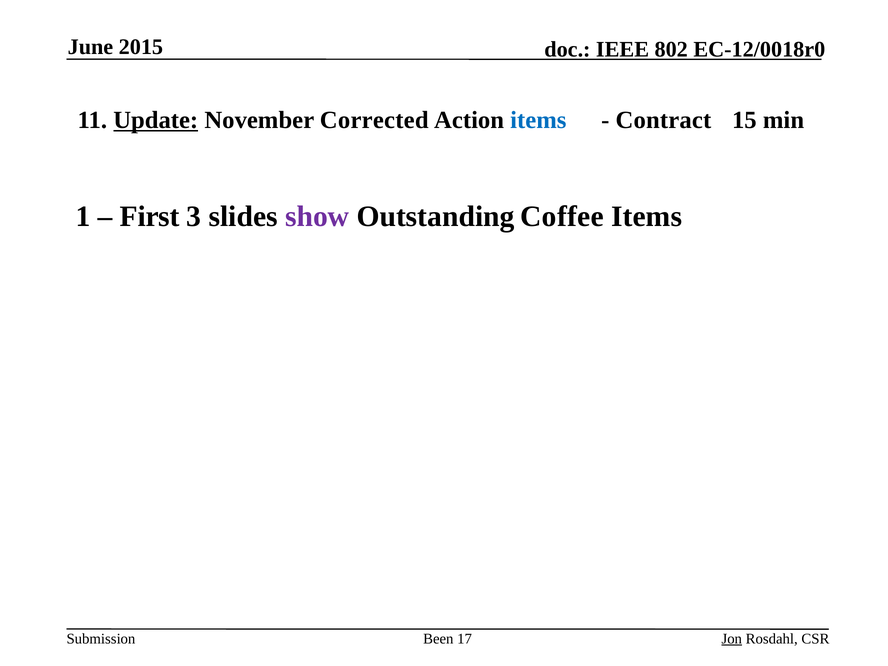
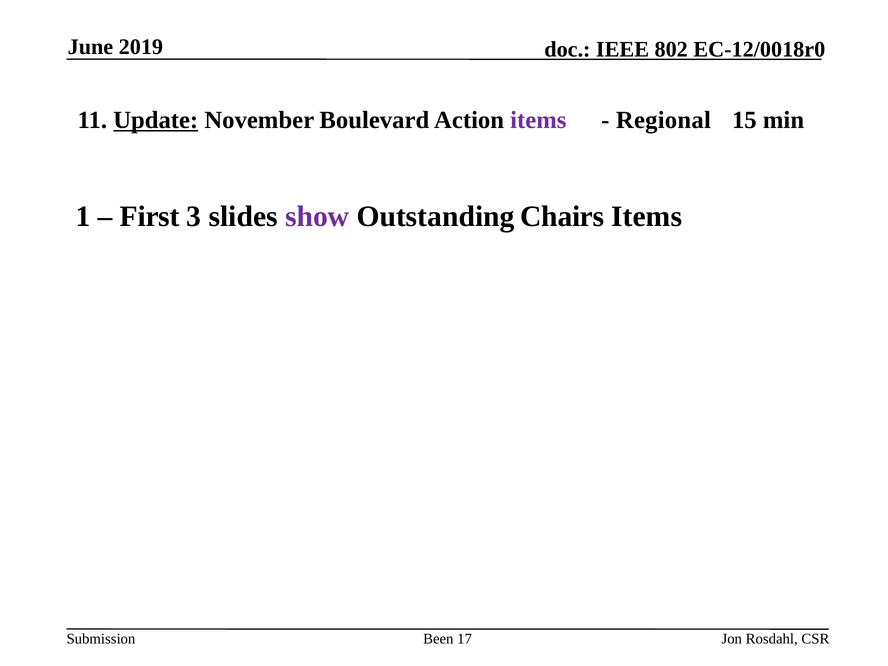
2015: 2015 -> 2019 (141, 47)
Corrected: Corrected -> Boulevard (374, 120)
items colour: blue -> purple (538, 120)
Contract: Contract -> Regional (663, 120)
Coffee: Coffee -> Chairs (562, 217)
Jon underline: present -> none (732, 639)
